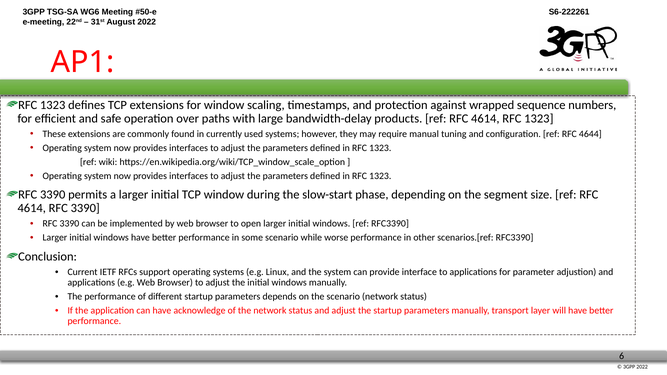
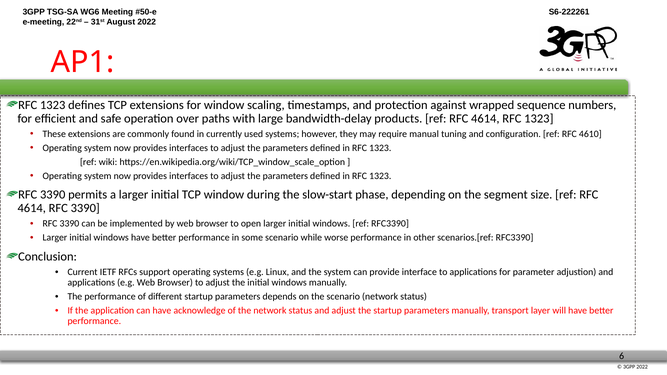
4644: 4644 -> 4610 (590, 134)
